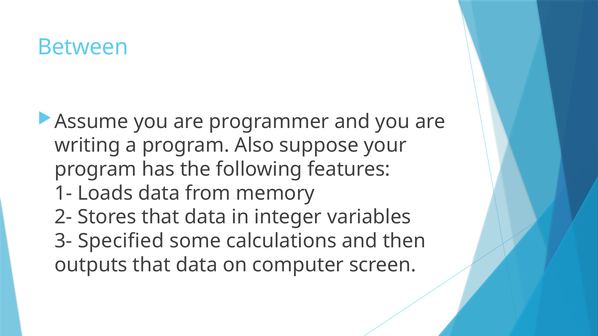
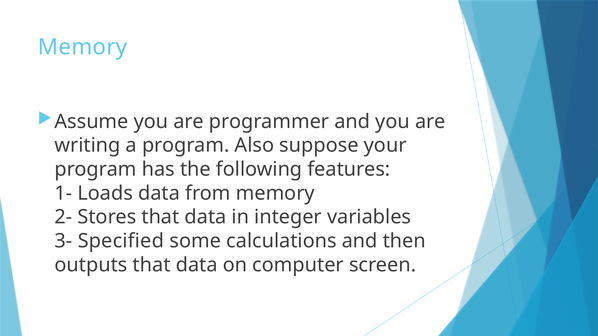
Between: Between -> Memory (83, 47)
